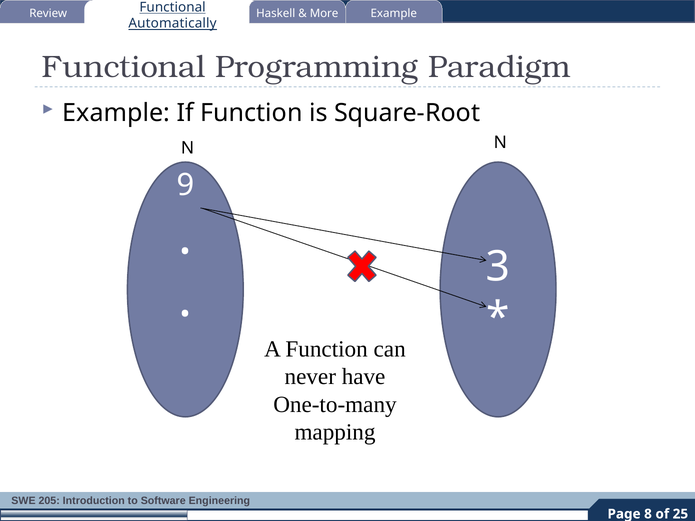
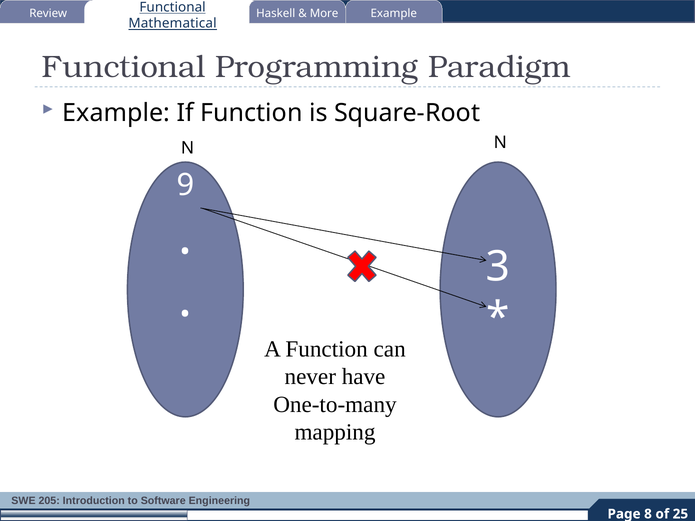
Automatically: Automatically -> Mathematical (173, 23)
